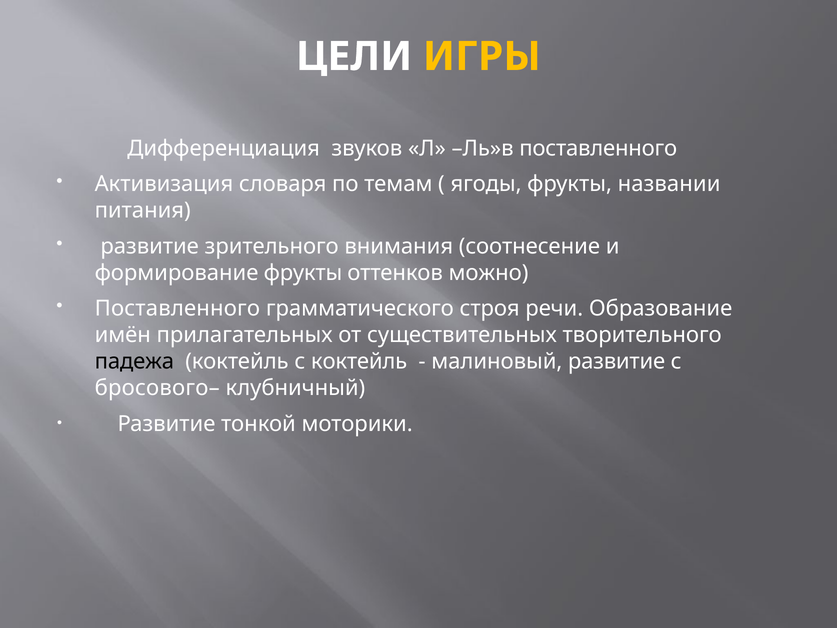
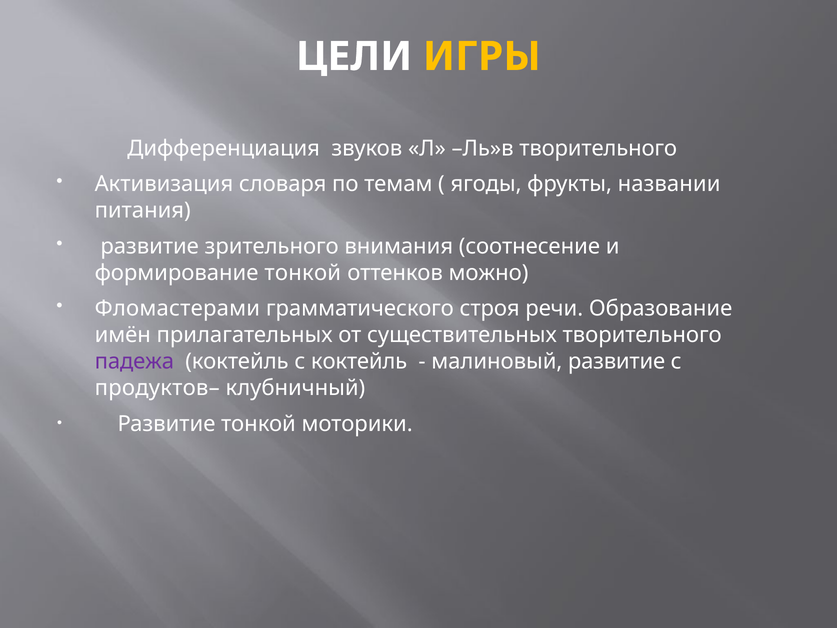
Ль»в поставленного: поставленного -> творительного (598, 148)
формирование фрукты: фрукты -> тонкой (303, 273)
Поставленного: Поставленного -> Фломастерами (177, 309)
падежа colour: black -> purple (134, 362)
бросового–: бросового– -> продуктов– (157, 388)
